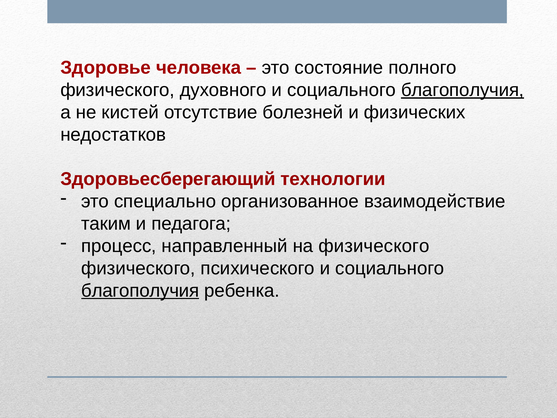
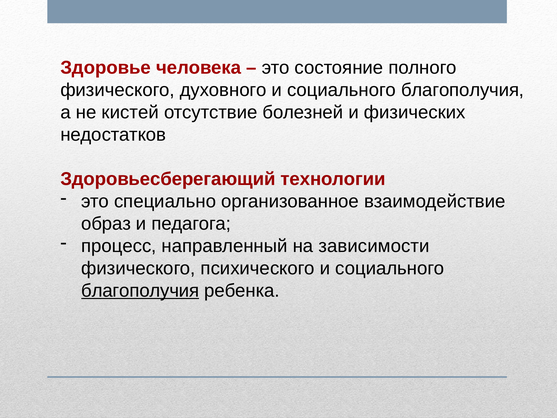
благополучия underline: present -> none (463, 90)
таким: таким -> образ (106, 224)
на физического: физического -> зависимости (374, 246)
